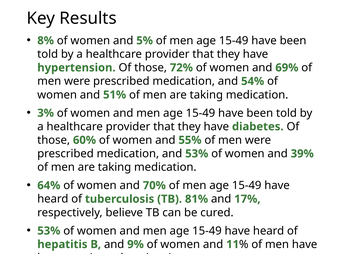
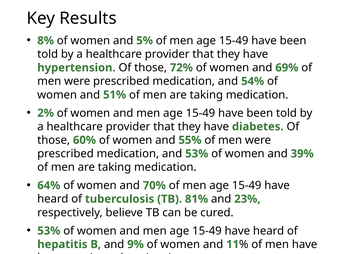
3%: 3% -> 2% (46, 113)
17%: 17% -> 23% (247, 199)
